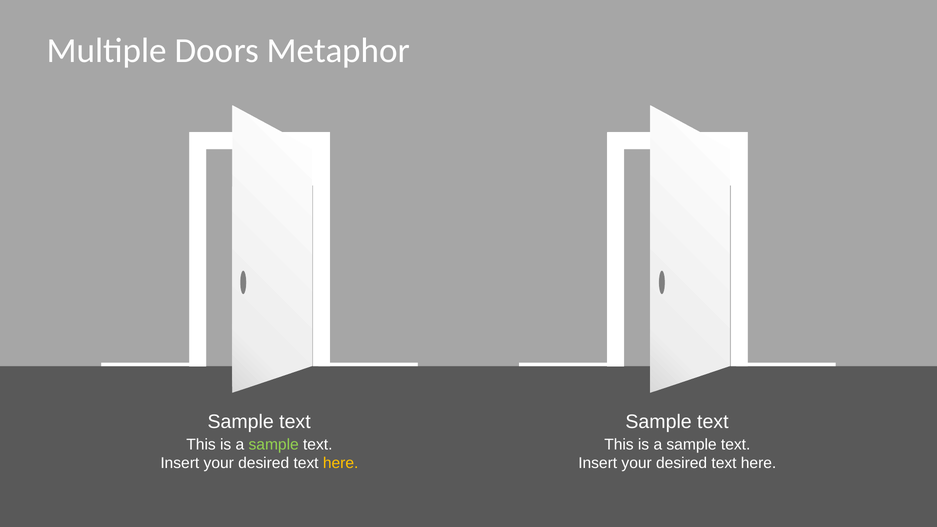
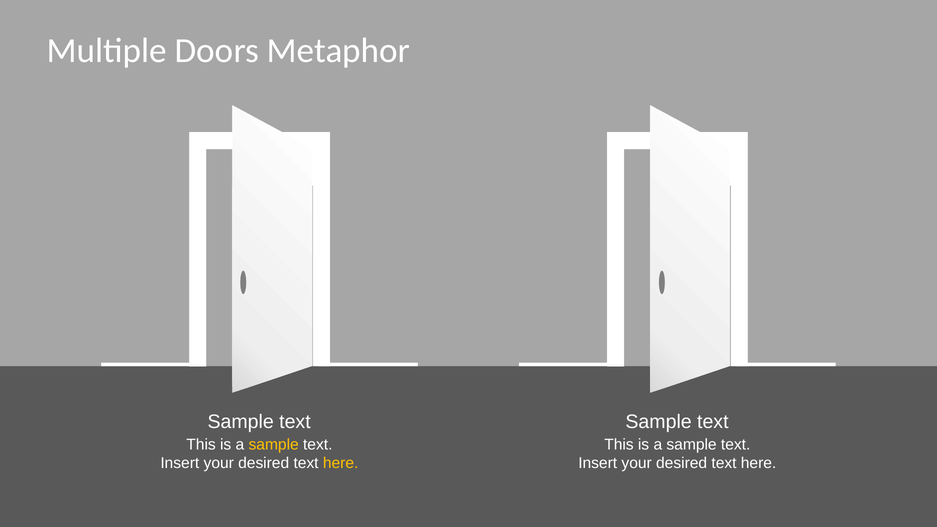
sample colour: light green -> yellow (274, 445)
